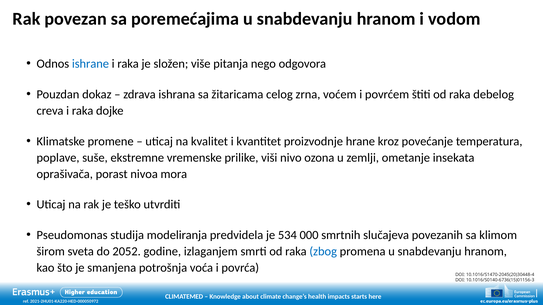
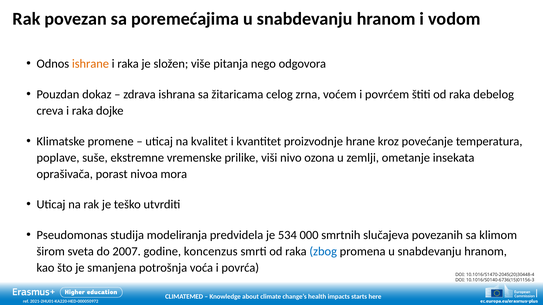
ishrane colour: blue -> orange (90, 64)
2052: 2052 -> 2007 (127, 252)
izlaganjem: izlaganjem -> koncenzus (211, 252)
